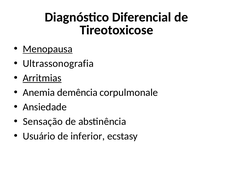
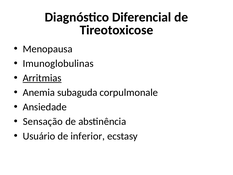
Menopausa underline: present -> none (48, 49)
Ultrassonografia: Ultrassonografia -> Imunoglobulinas (58, 63)
demência: demência -> subaguda (77, 92)
